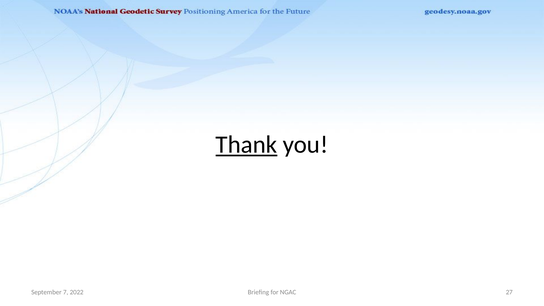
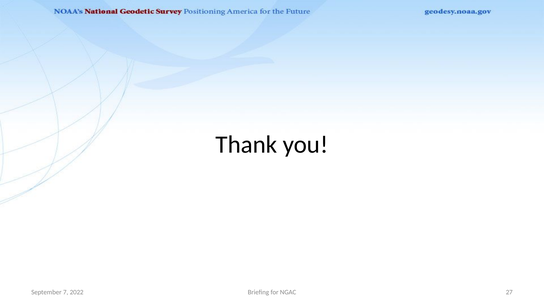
Thank underline: present -> none (246, 145)
